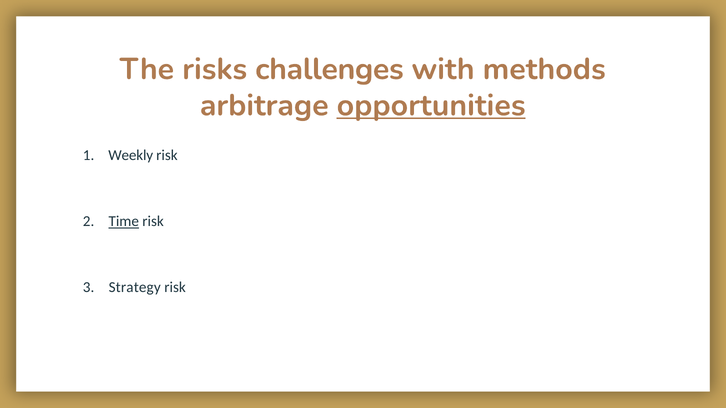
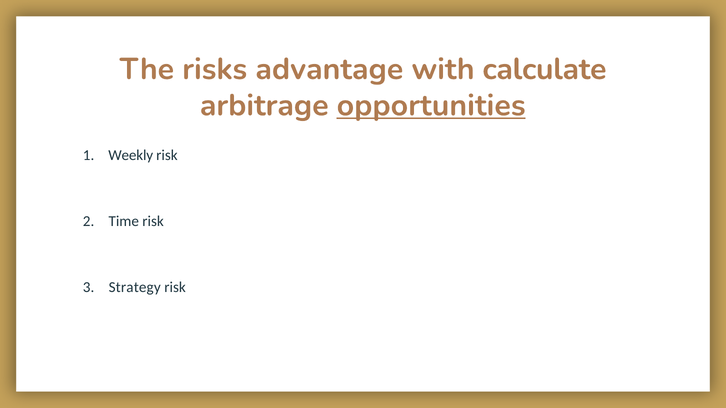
challenges: challenges -> advantage (329, 69)
methods: methods -> calculate (544, 69)
Time underline: present -> none (124, 222)
